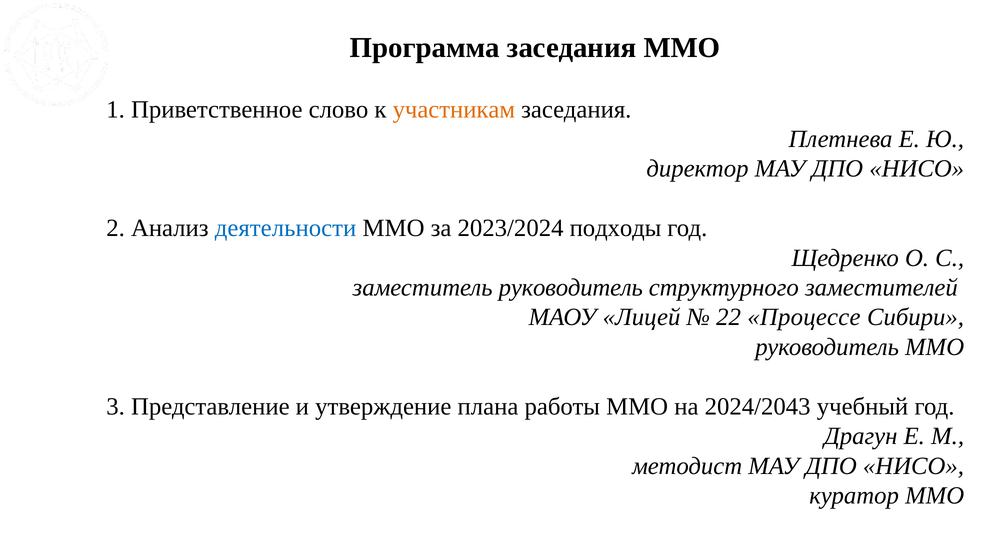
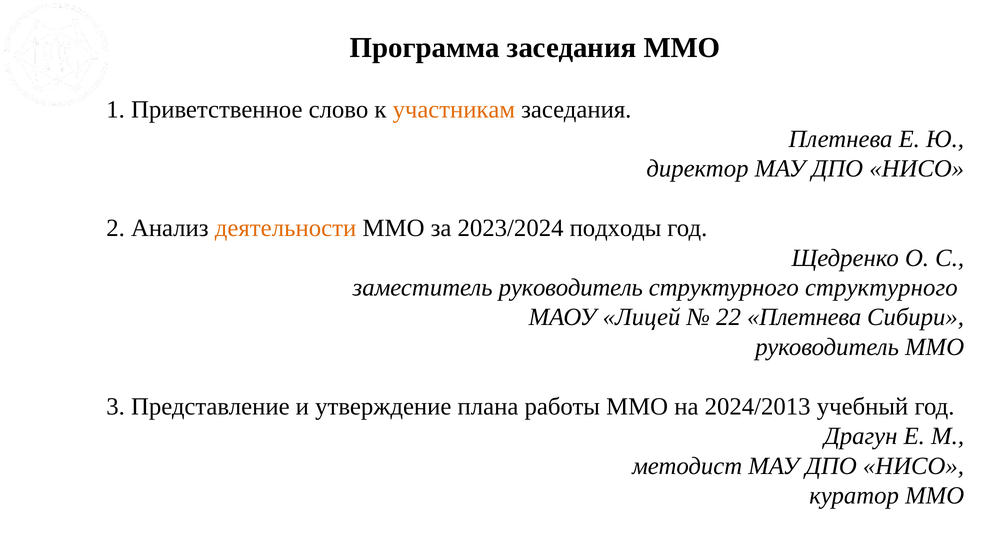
деятельности colour: blue -> orange (286, 228)
структурного заместителей: заместителей -> структурного (881, 288)
22 Процессе: Процессе -> Плетнева (804, 317)
2024/2043: 2024/2043 -> 2024/2013 (758, 406)
